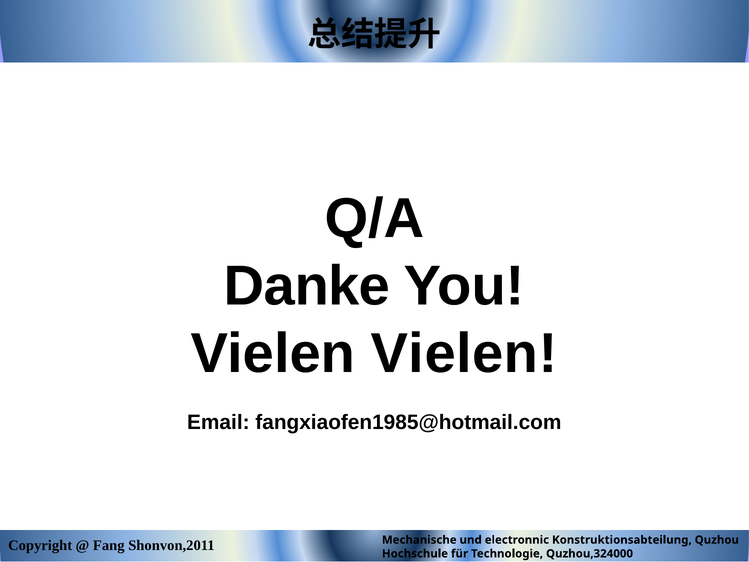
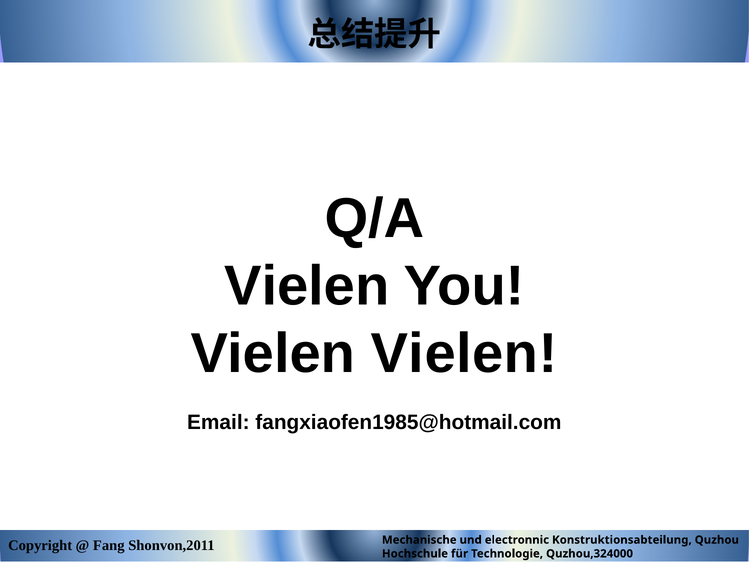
Danke: Danke -> Vielen (307, 286)
